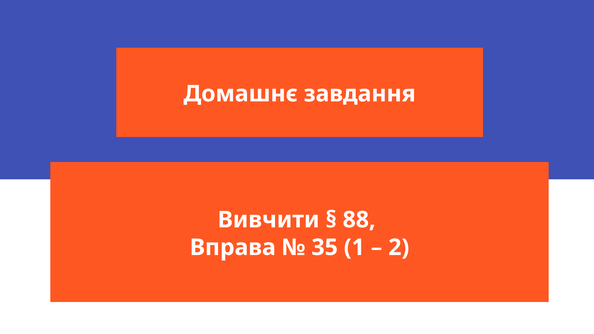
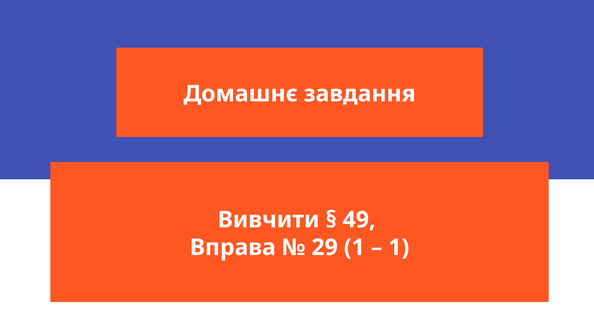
88: 88 -> 49 (359, 220)
35: 35 -> 29 (325, 247)
2: 2 -> 1 (399, 247)
